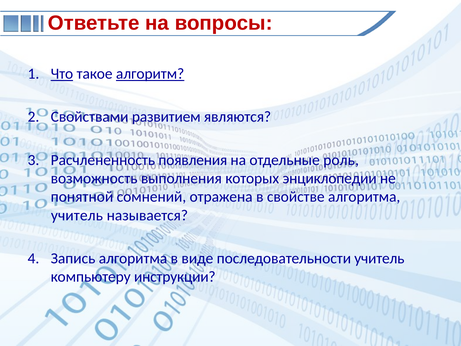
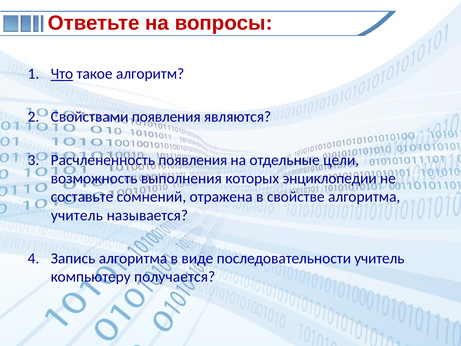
алгоритм underline: present -> none (150, 74)
Свойствами развитием: развитием -> появления (166, 117)
роль: роль -> цели (341, 160)
понятной: понятной -> составьте (82, 197)
инструкции: инструкции -> получается (175, 277)
